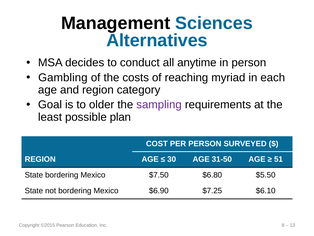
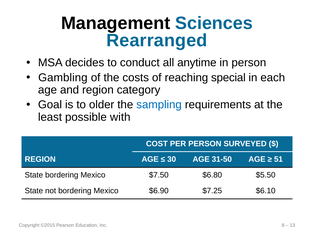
Alternatives: Alternatives -> Rearranged (157, 40)
myriad: myriad -> special (228, 77)
sampling colour: purple -> blue (159, 105)
plan: plan -> with (120, 117)
